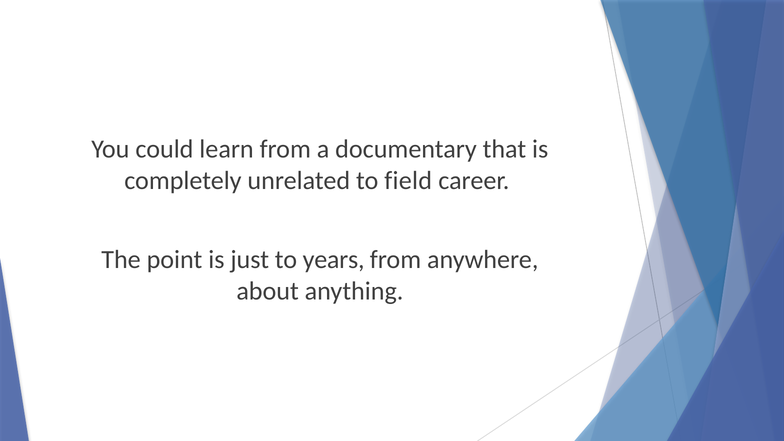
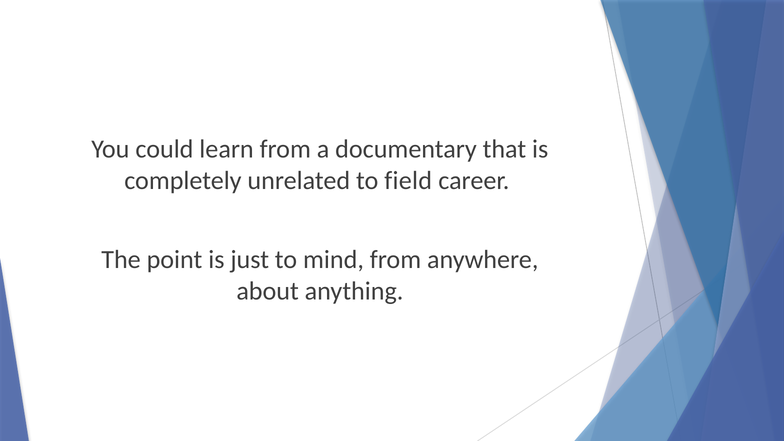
years: years -> mind (333, 260)
